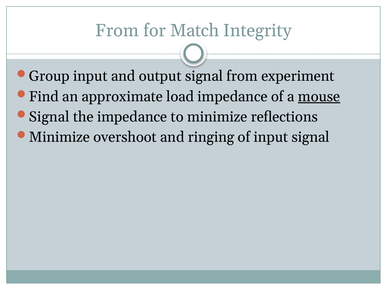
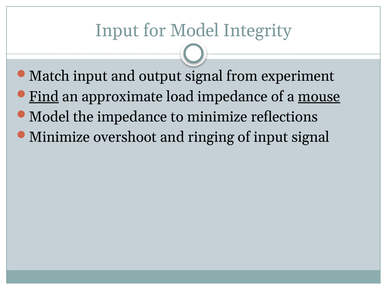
From: From -> Input (117, 30)
for Match: Match -> Model (195, 30)
Group: Group -> Match (49, 76)
Find underline: none -> present (44, 97)
Signal: Signal -> Model (49, 117)
